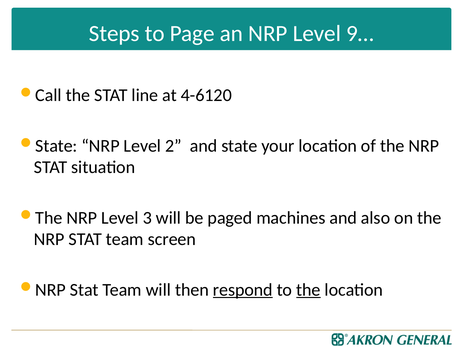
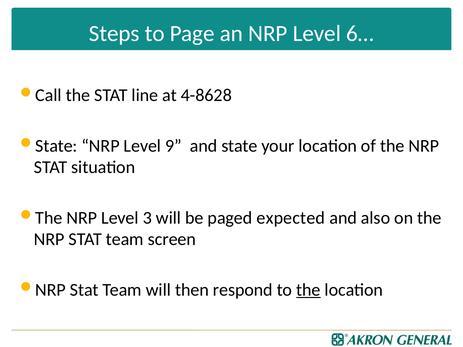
9…: 9… -> 6… (360, 34)
4-6120: 4-6120 -> 4-8628 (206, 95)
2: 2 -> 9 (173, 146)
machines: machines -> expected (291, 218)
respond underline: present -> none (243, 290)
